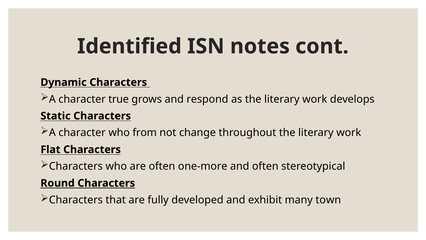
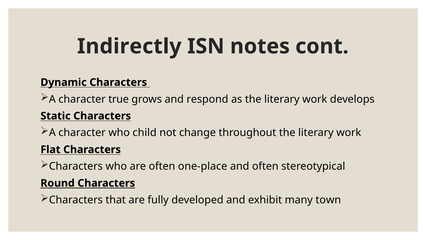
Identified: Identified -> Indirectly (129, 46)
from: from -> child (145, 133)
one-more: one-more -> one-place (203, 166)
